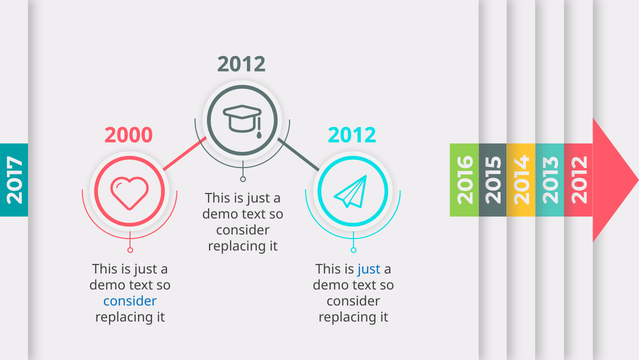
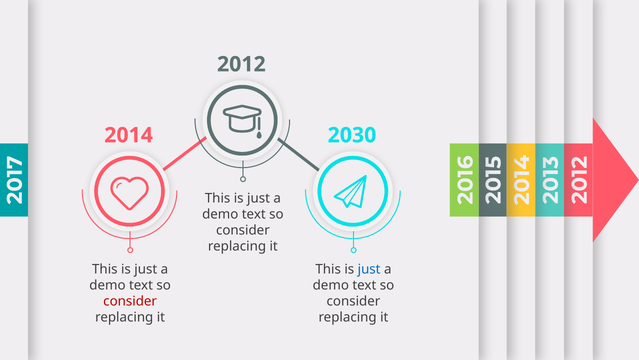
2000: 2000 -> 2014 (129, 135)
2012: 2012 -> 2030 (352, 135)
consider colour: blue -> red (130, 301)
